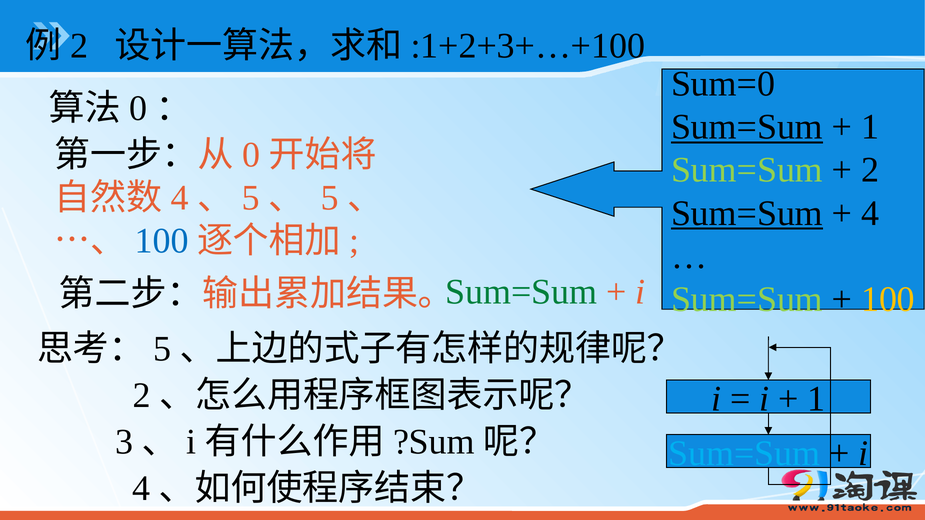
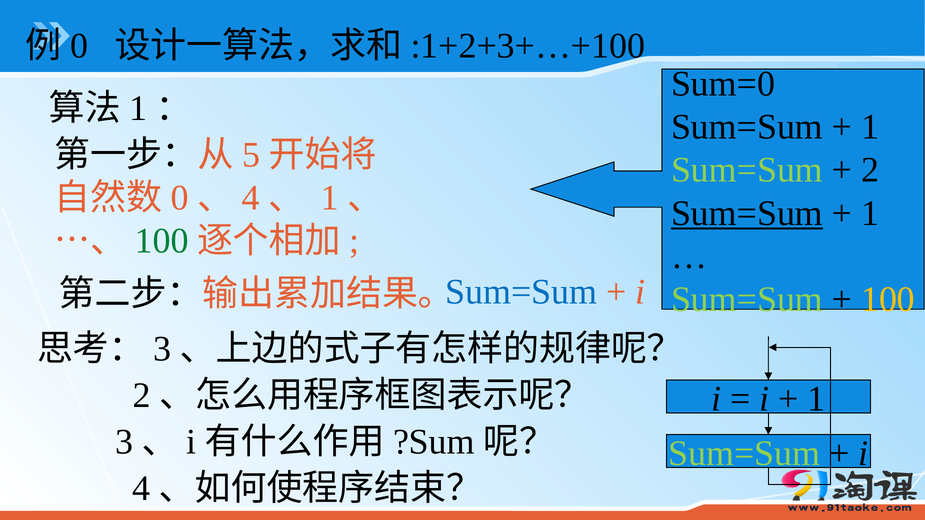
2: 2 -> 0 (79, 46)
0: 0 -> 1 (138, 108)
Sum=Sum underline: present -> none (747, 127)
0: 0 -> 5 (251, 155)
4: 4 -> 0 (180, 198)
5: 5 -> 4 (251, 198)
5: 5 -> 1 (330, 198)
4: 4 -> 1 (870, 213)
100 colour: blue -> green (162, 241)
Sum=Sum colour: green -> blue (521, 292)
5: 5 -> 3 (162, 349)
Sum=Sum colour: light blue -> light green (744, 454)
